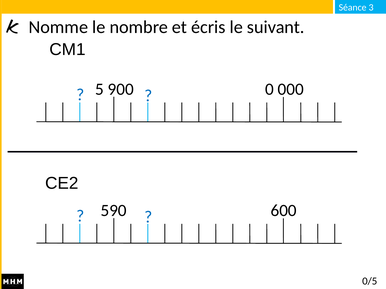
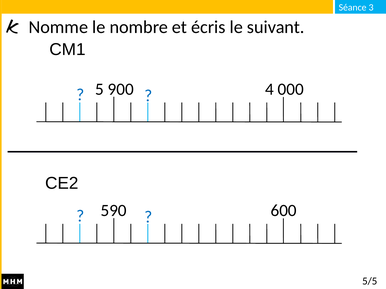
0: 0 -> 4 (269, 89)
0/5: 0/5 -> 5/5 (370, 282)
